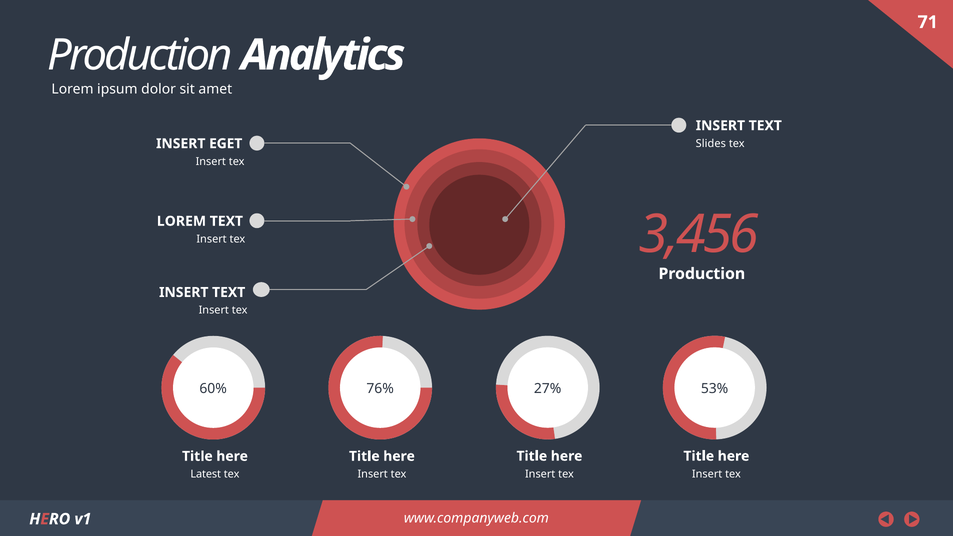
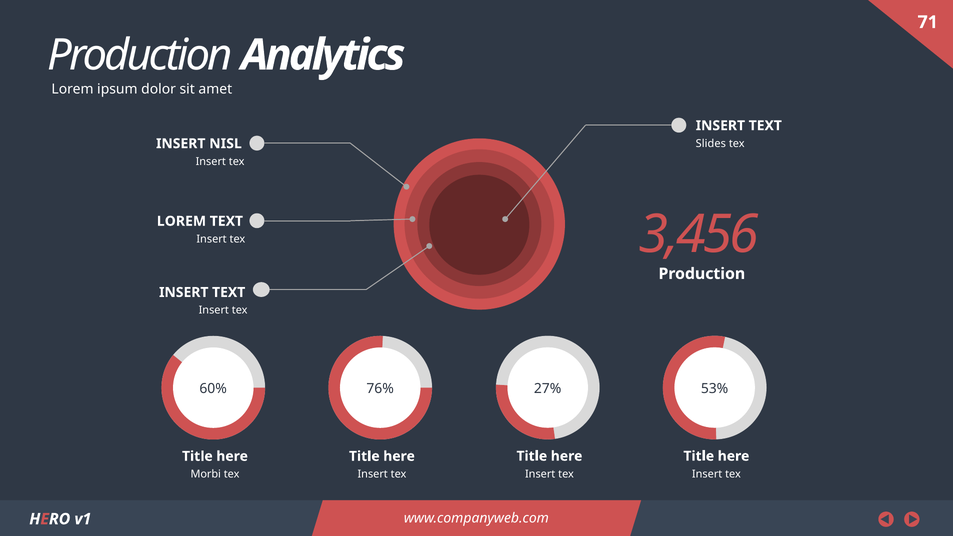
EGET: EGET -> NISL (226, 144)
Latest: Latest -> Morbi (206, 474)
